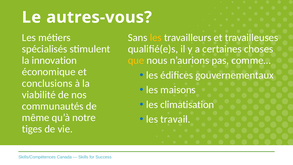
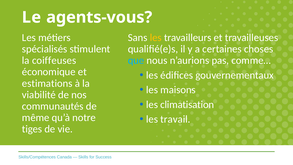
autres-vous: autres-vous -> agents-vous (99, 17)
innovation: innovation -> coiffeuses (54, 60)
que colour: yellow -> light blue (136, 60)
conclusions: conclusions -> estimations (47, 83)
